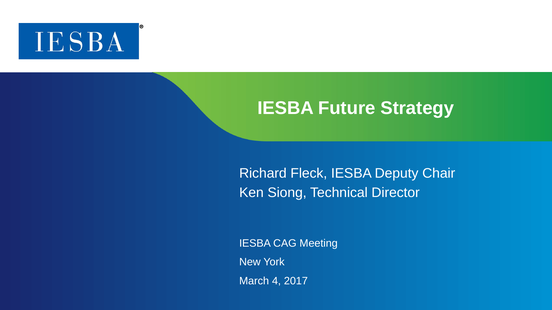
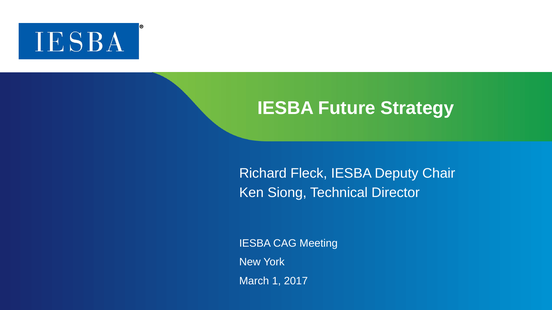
March 4: 4 -> 1 (276, 281)
